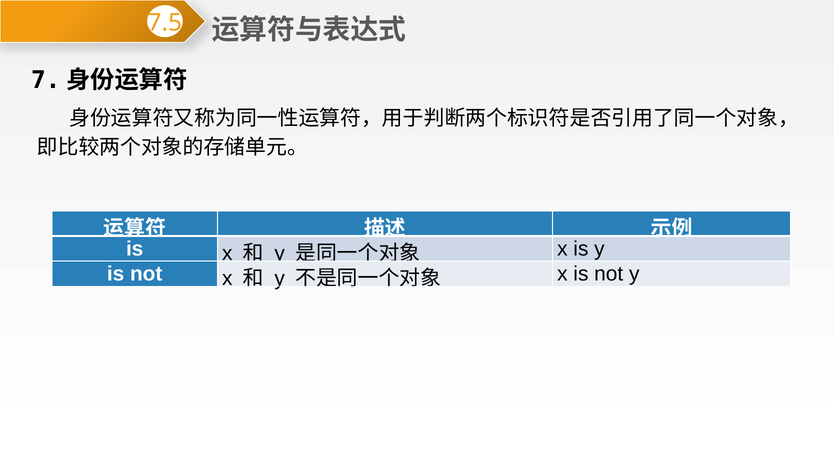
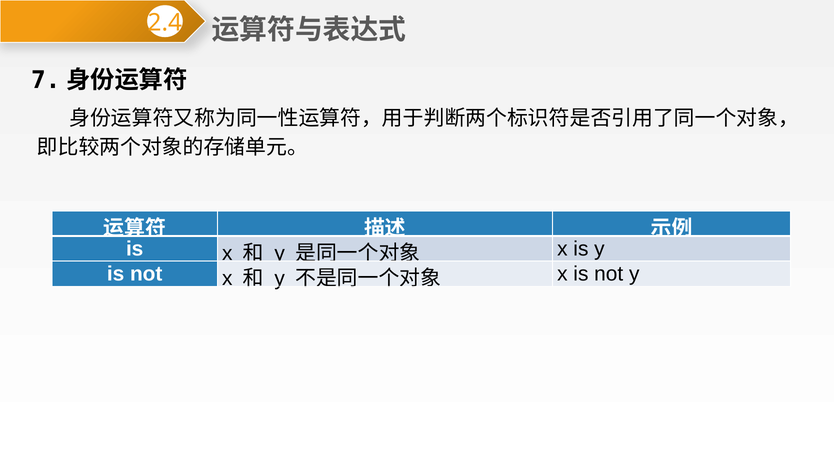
7.5: 7.5 -> 2.4 (165, 23)
